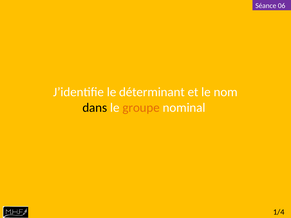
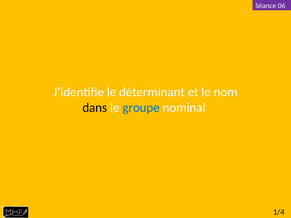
groupe colour: orange -> blue (141, 108)
